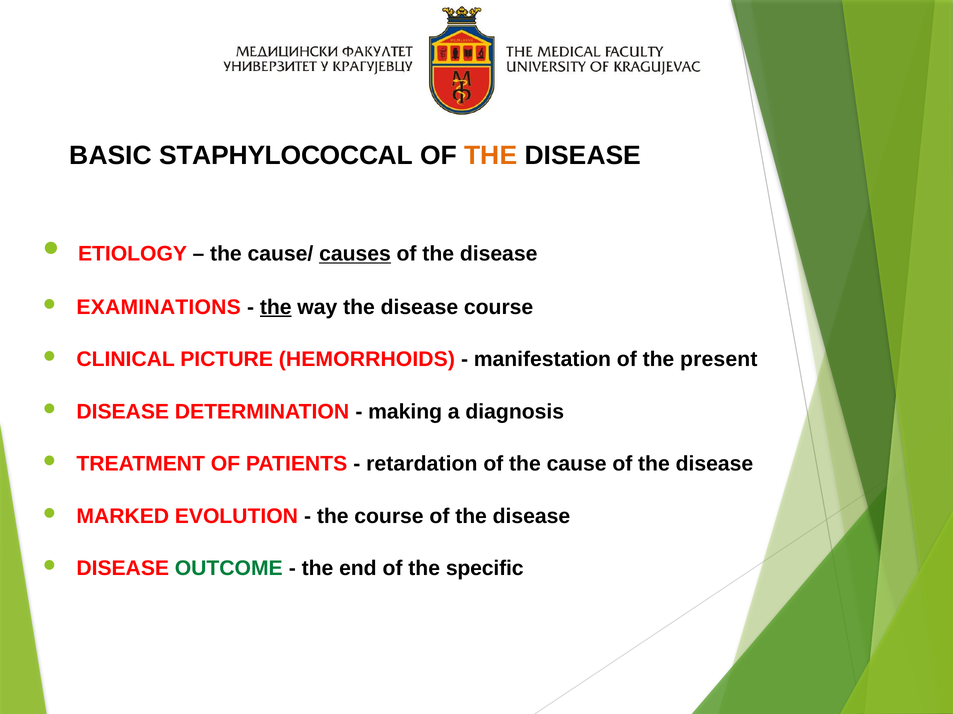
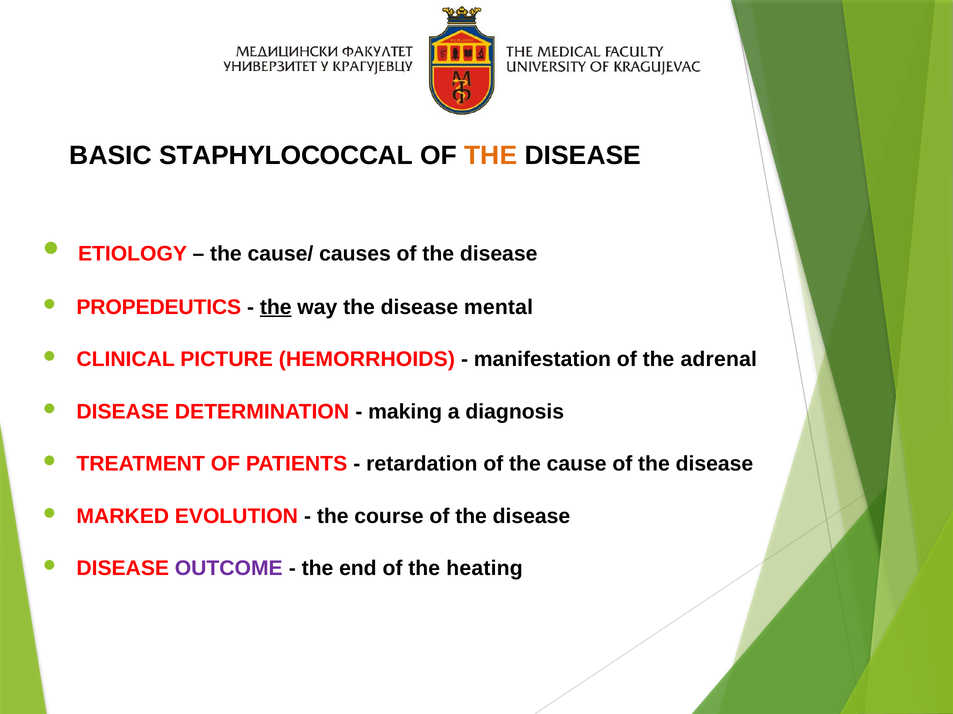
causes underline: present -> none (355, 254)
EXAMINATIONS: EXAMINATIONS -> PROPEDEUTICS (159, 308)
disease course: course -> mental (499, 308)
present: present -> adrenal (719, 360)
OUTCOME colour: green -> purple (229, 569)
specific: specific -> heating (485, 569)
